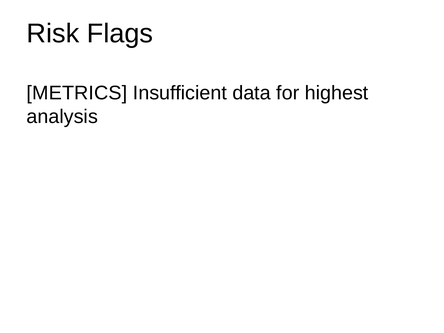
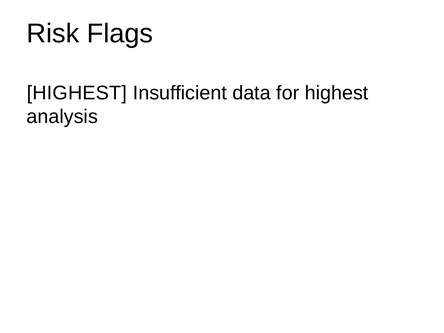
METRICS: METRICS -> HIGHEST (77, 93)
